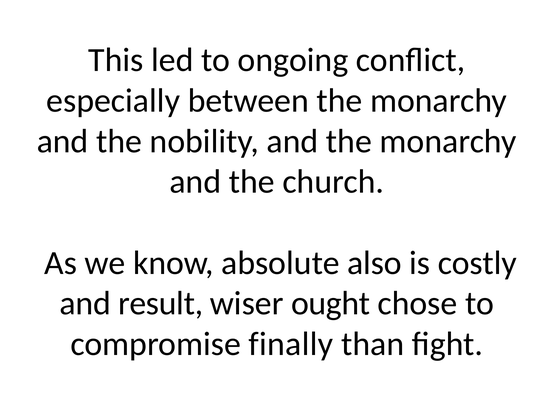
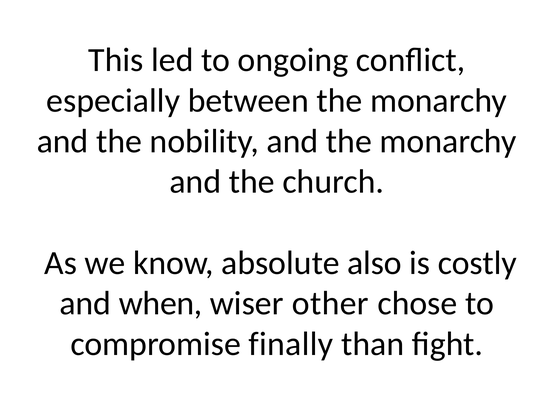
result: result -> when (161, 304)
ought: ought -> other (330, 304)
